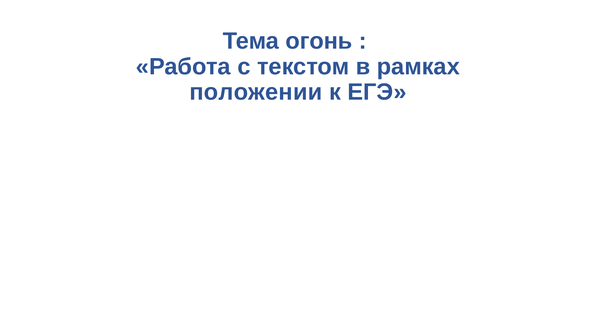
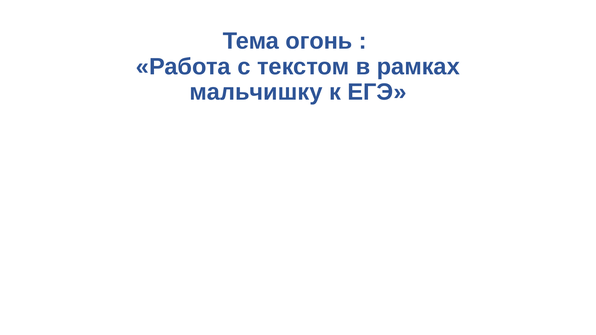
положении: положении -> мальчишку (256, 92)
